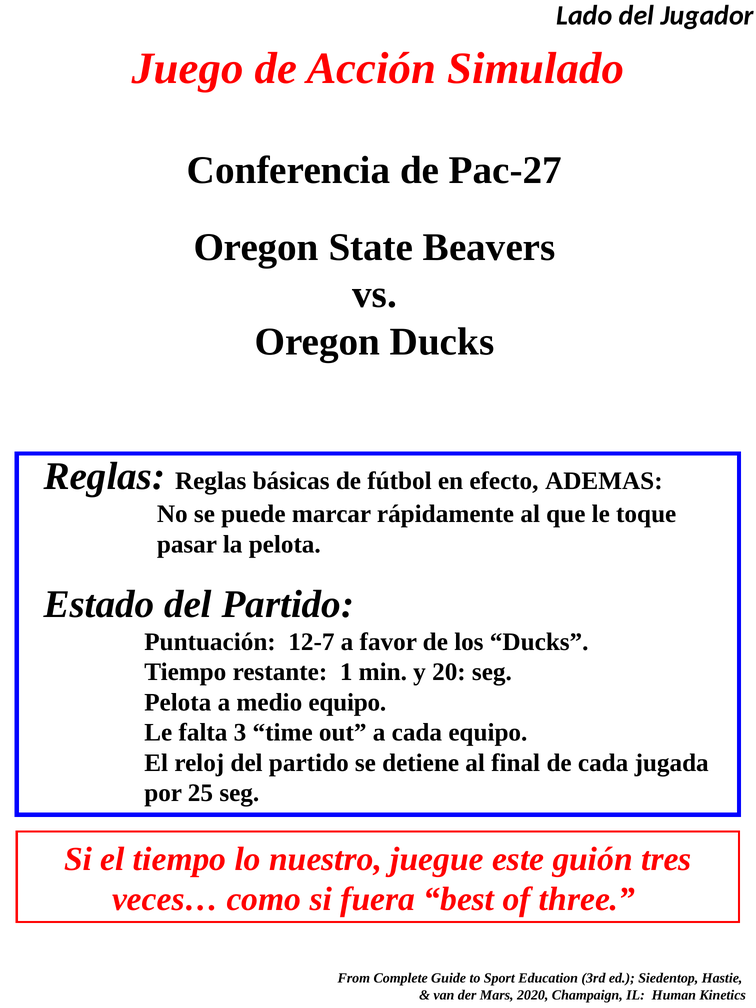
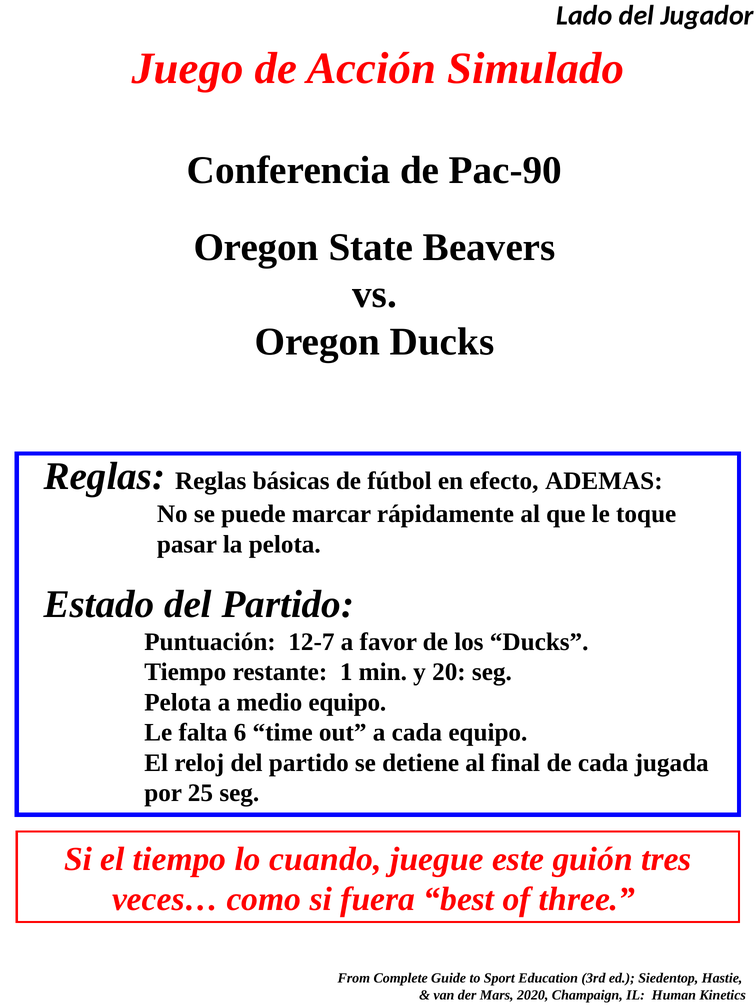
Pac-27: Pac-27 -> Pac-90 (506, 170)
3: 3 -> 6 (240, 732)
nuestro: nuestro -> cuando (325, 859)
